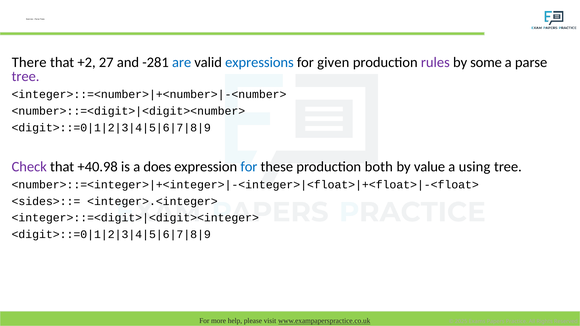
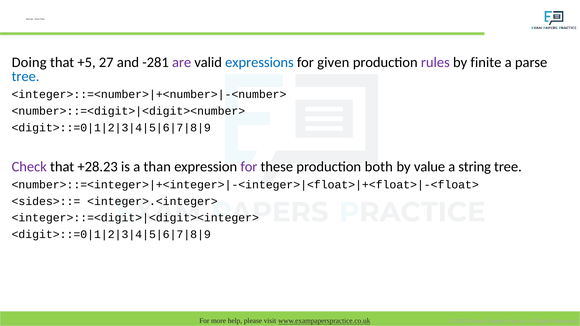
There: There -> Doing (29, 62)
+2: +2 -> +5 (87, 62)
are colour: blue -> purple (182, 62)
some: some -> finite (486, 62)
tree colour: purple -> blue (26, 76)
+40.98: +40.98 -> +28.23 (98, 167)
does: does -> than (157, 167)
for colour: blue -> purple (249, 167)
using: using -> string (475, 167)
